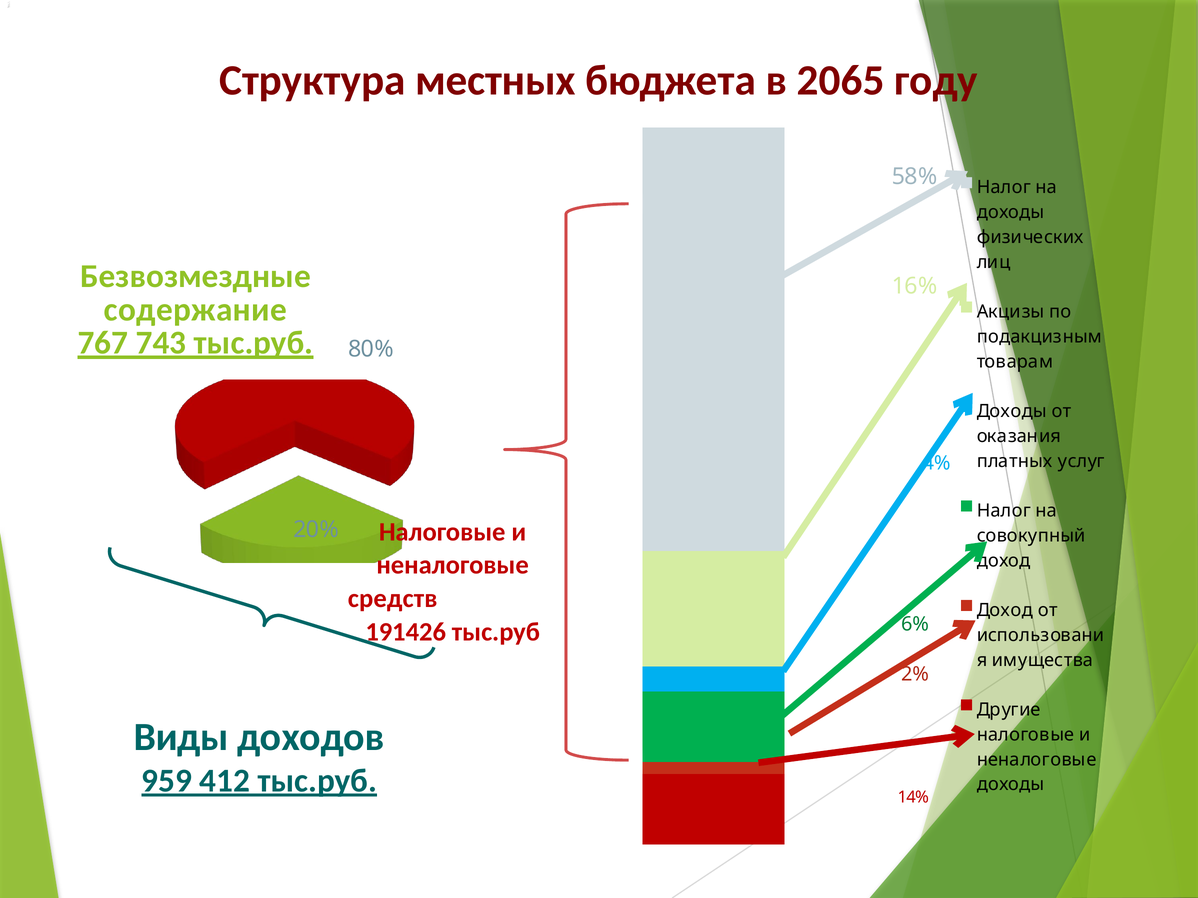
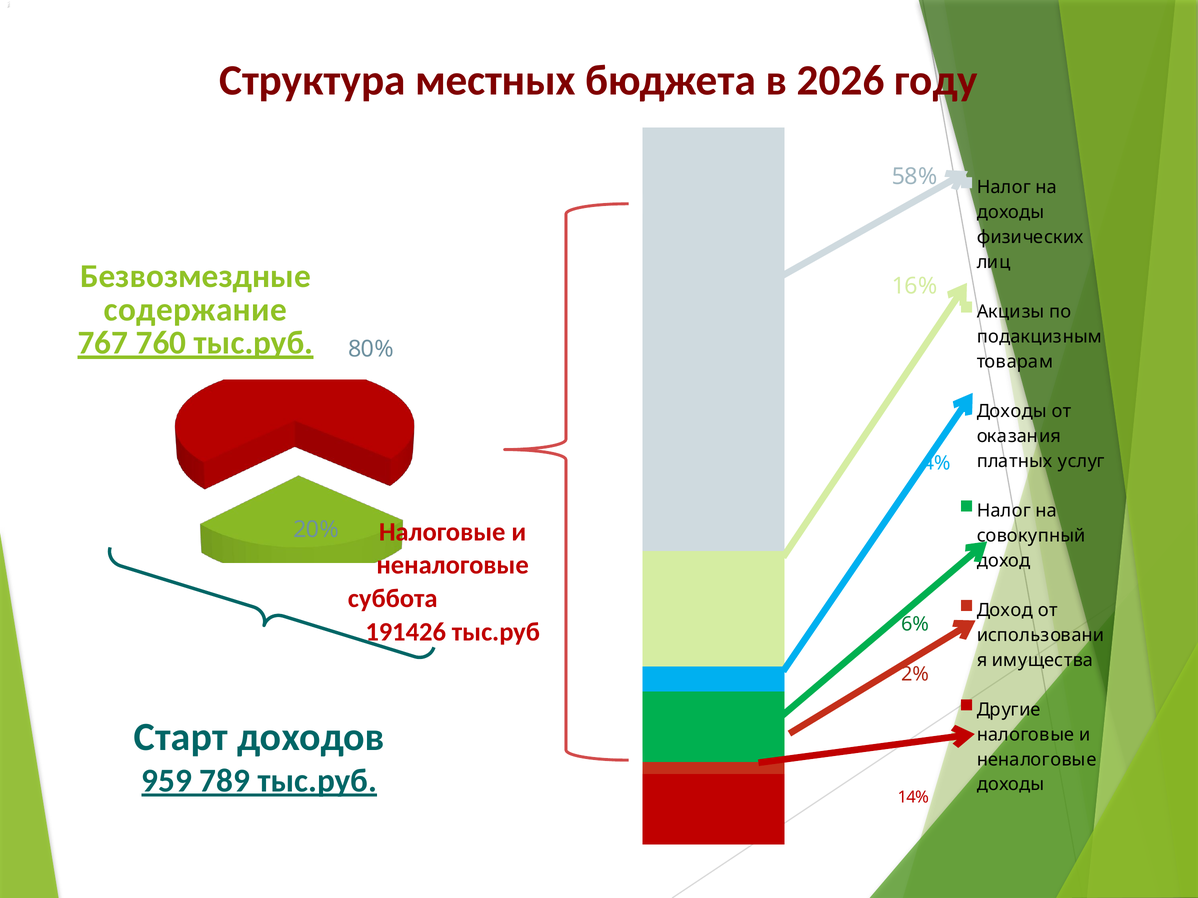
2065: 2065 -> 2026 (841, 81)
743: 743 -> 760 (161, 343)
средств: средств -> суббота (393, 599)
Виды: Виды -> Старт (181, 738)
412: 412 -> 789 (225, 781)
